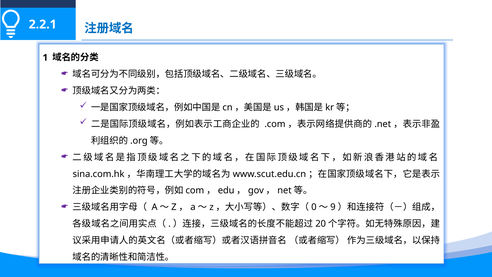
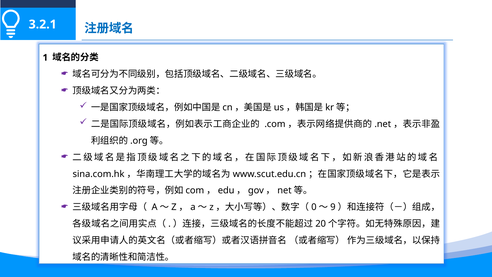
2.2.1: 2.2.1 -> 3.2.1 (43, 24)
